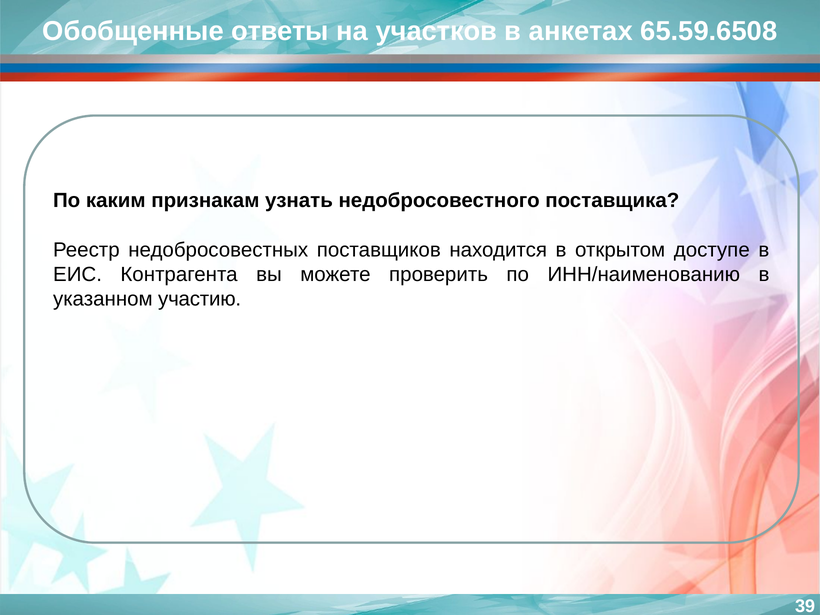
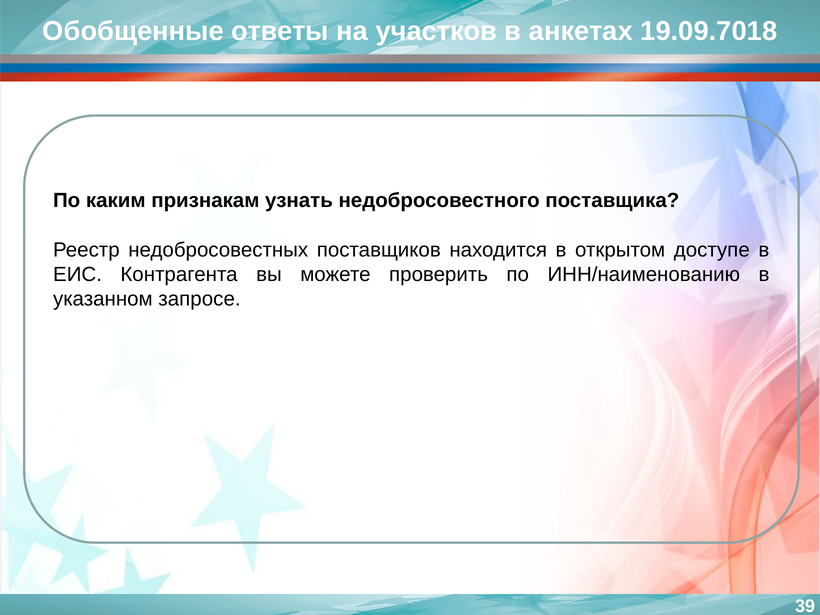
65.59.6508: 65.59.6508 -> 19.09.7018 (709, 31)
участию: участию -> запросе (199, 299)
